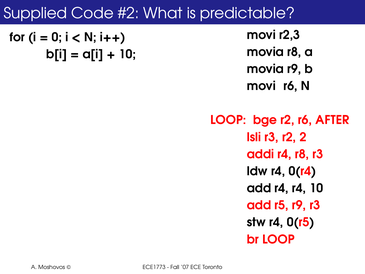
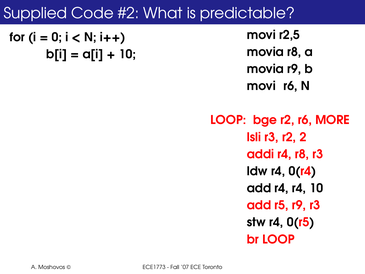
r2,3: r2,3 -> r2,5 (290, 35)
AFTER: AFTER -> MORE (332, 120)
